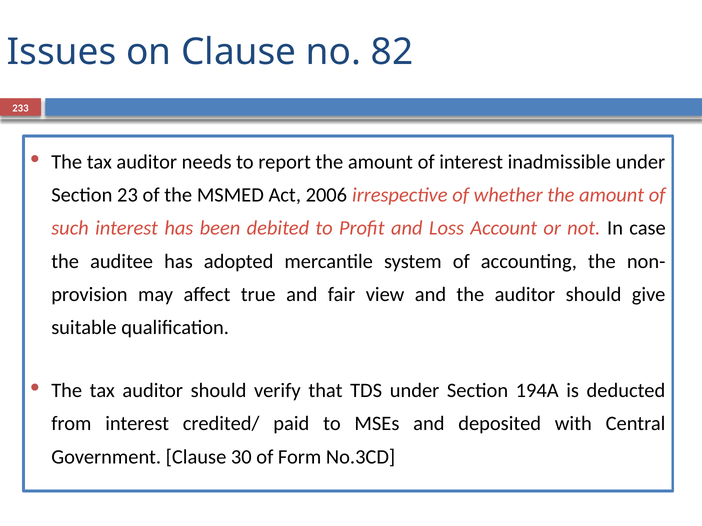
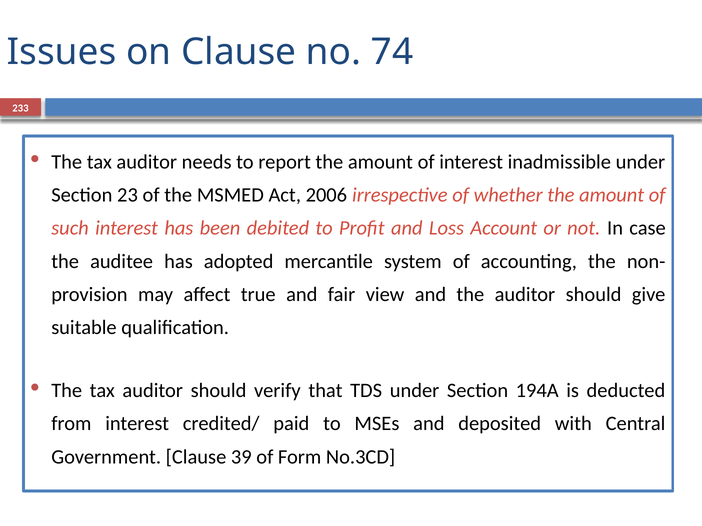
82: 82 -> 74 (392, 52)
30: 30 -> 39 (241, 457)
